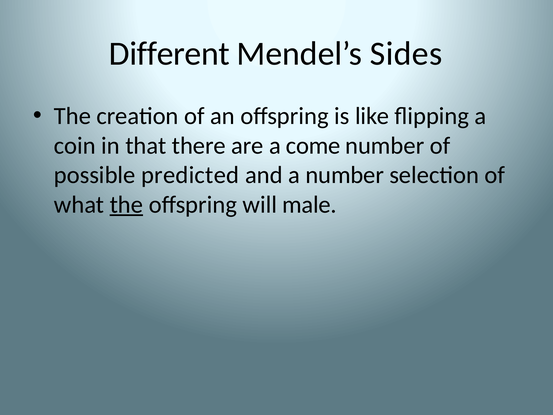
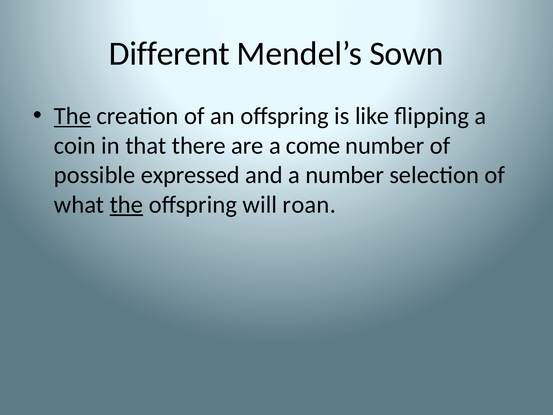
Sides: Sides -> Sown (406, 54)
The underline: none -> present (72, 116)
predicted: predicted -> expressed (190, 175)
male: male -> roan (309, 205)
